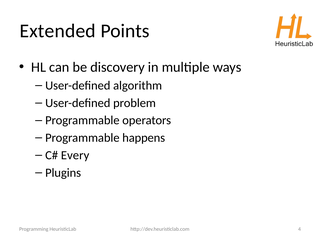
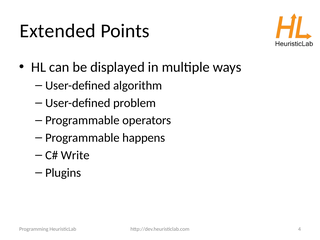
discovery: discovery -> displayed (118, 67)
Every: Every -> Write (75, 155)
